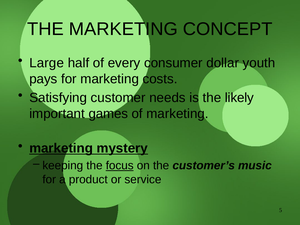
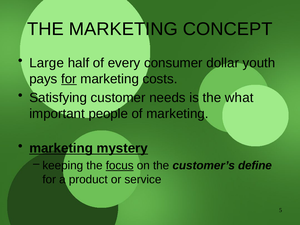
for underline: none -> present (69, 79)
likely: likely -> what (239, 98)
games: games -> people (108, 114)
music: music -> define (255, 166)
